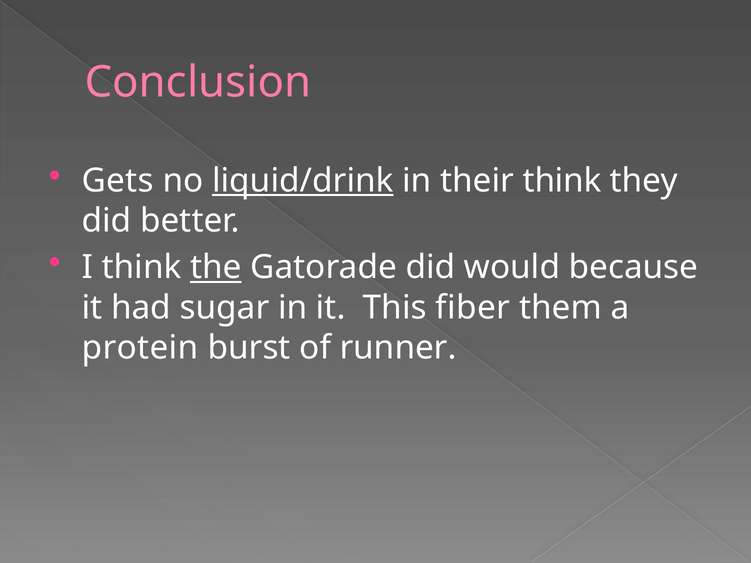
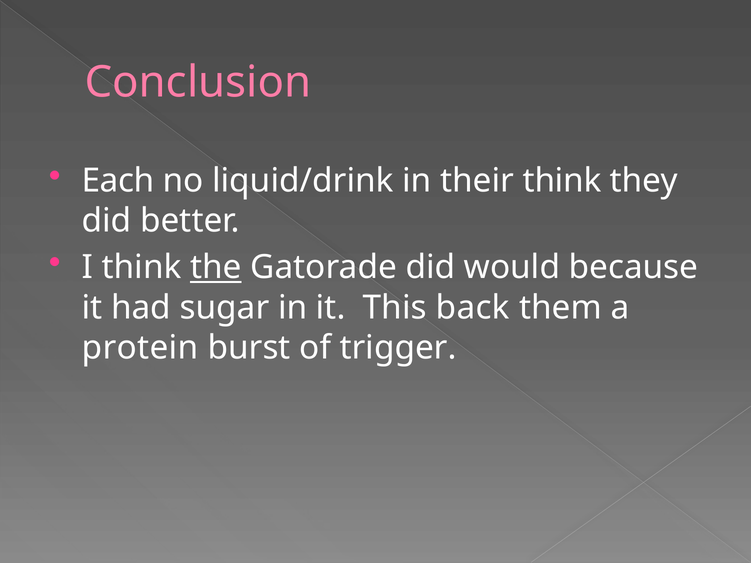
Gets: Gets -> Each (118, 181)
liquid/drink underline: present -> none (303, 181)
fiber: fiber -> back (473, 308)
runner: runner -> trigger (398, 348)
